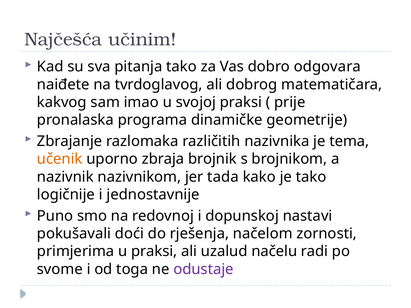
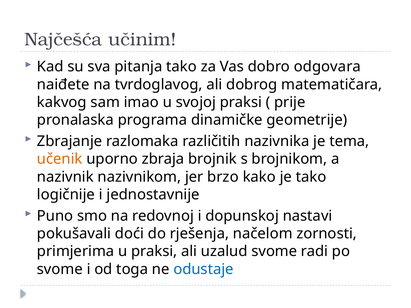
tada: tada -> brzo (223, 177)
uzalud načelu: načelu -> svome (274, 252)
odustaje colour: purple -> blue (204, 269)
